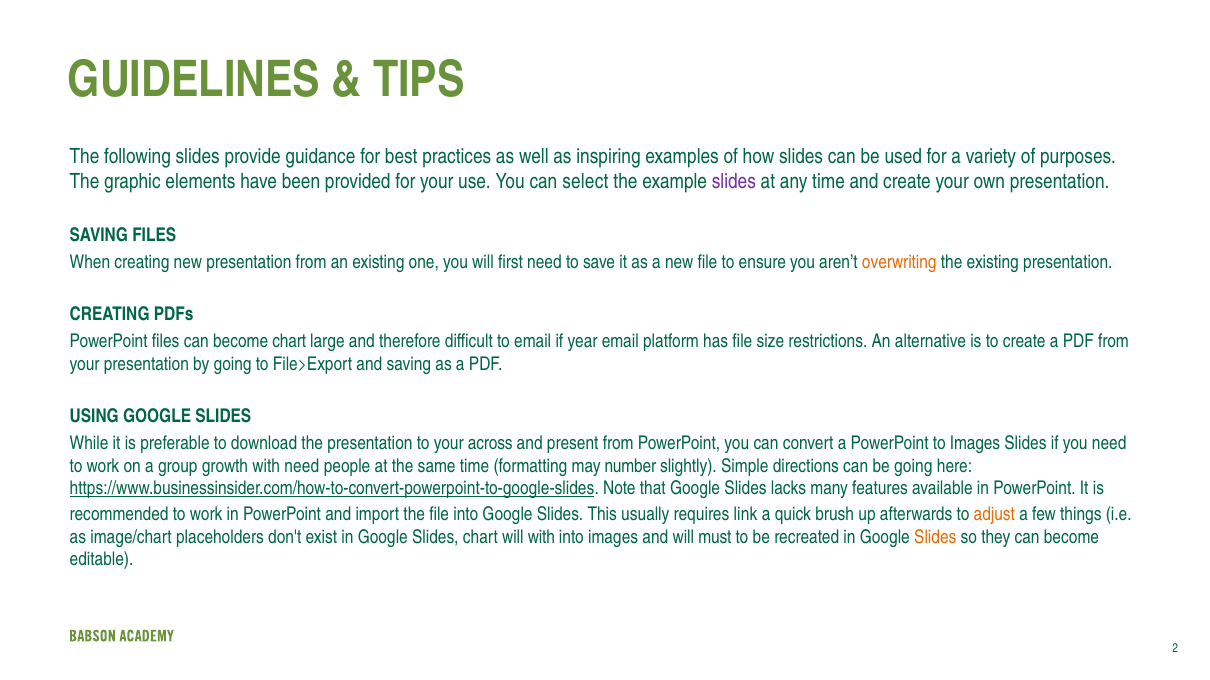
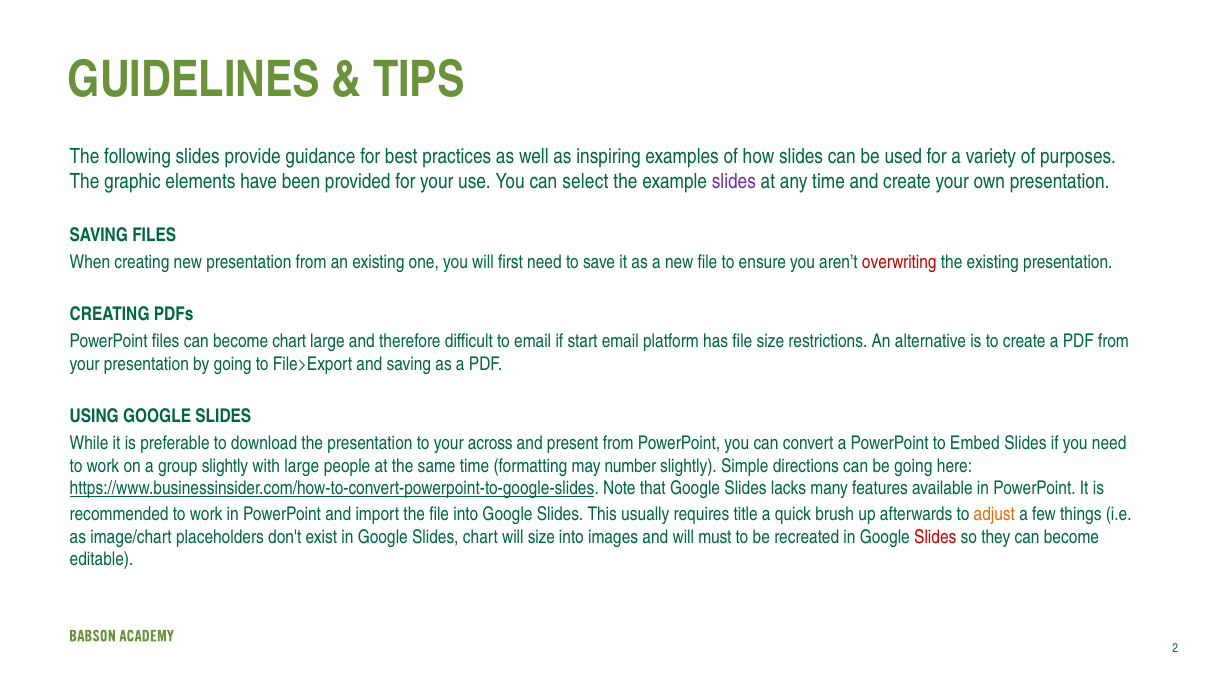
overwriting colour: orange -> red (899, 262)
year: year -> start (583, 341)
to Images: Images -> Embed (975, 444)
group growth: growth -> slightly (225, 466)
with need: need -> large (302, 466)
link: link -> title (746, 515)
will with: with -> size (541, 537)
Slides colour: orange -> red (935, 537)
